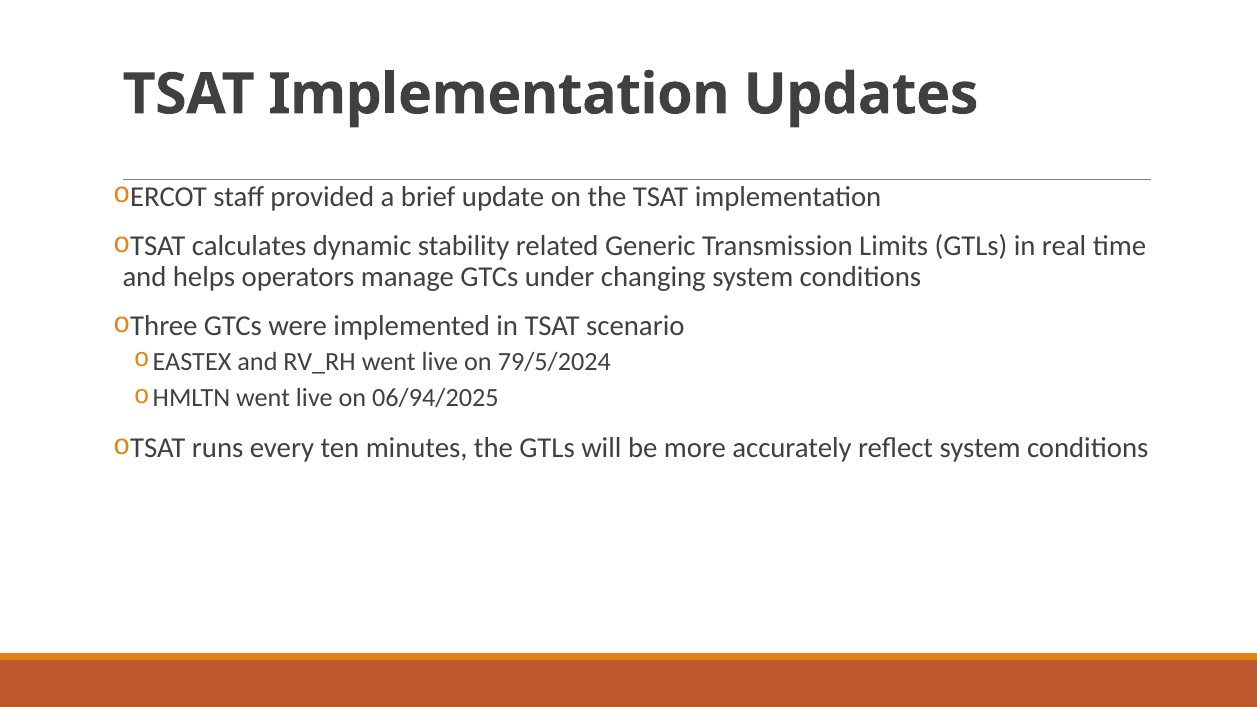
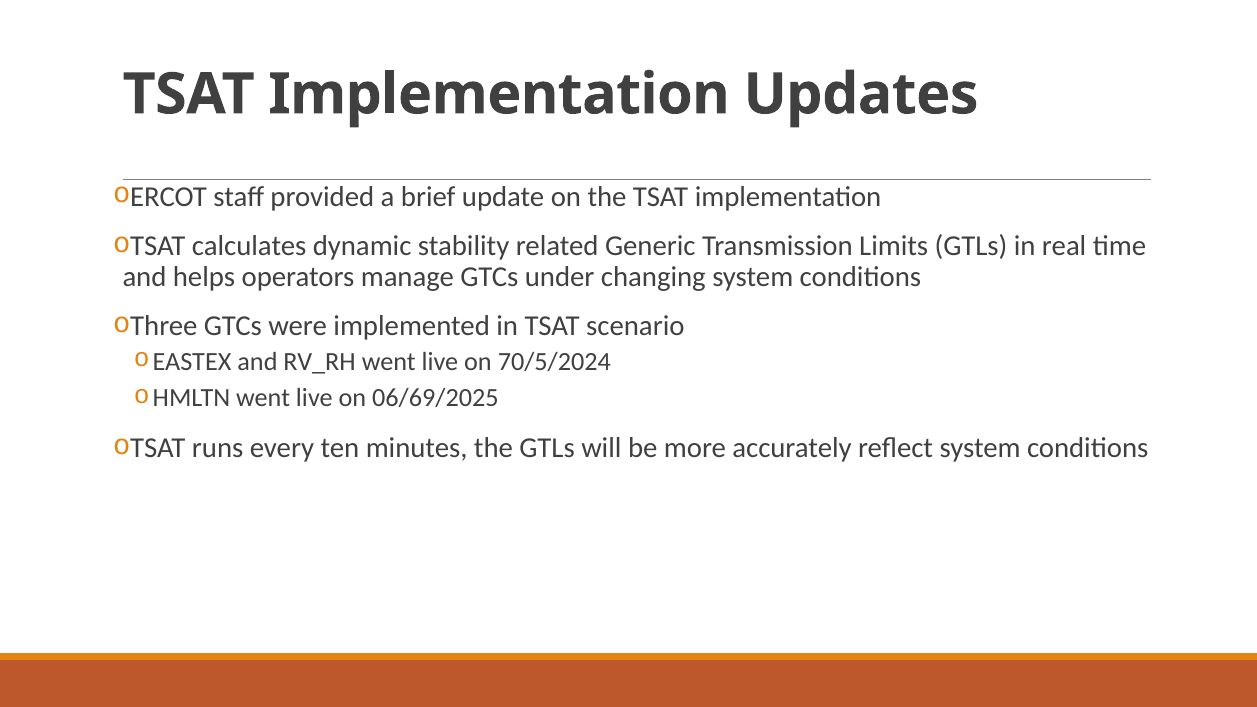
79/5/2024: 79/5/2024 -> 70/5/2024 (554, 362)
06/94/2025: 06/94/2025 -> 06/69/2025 (435, 398)
